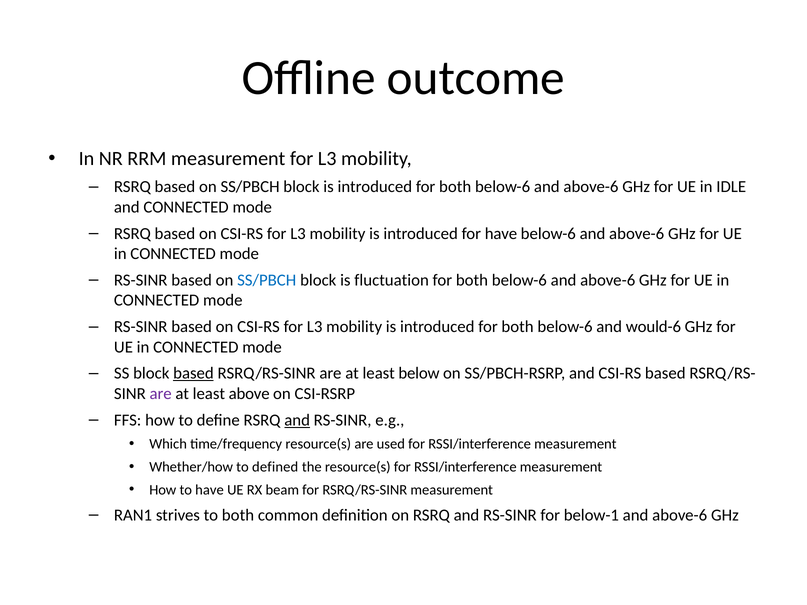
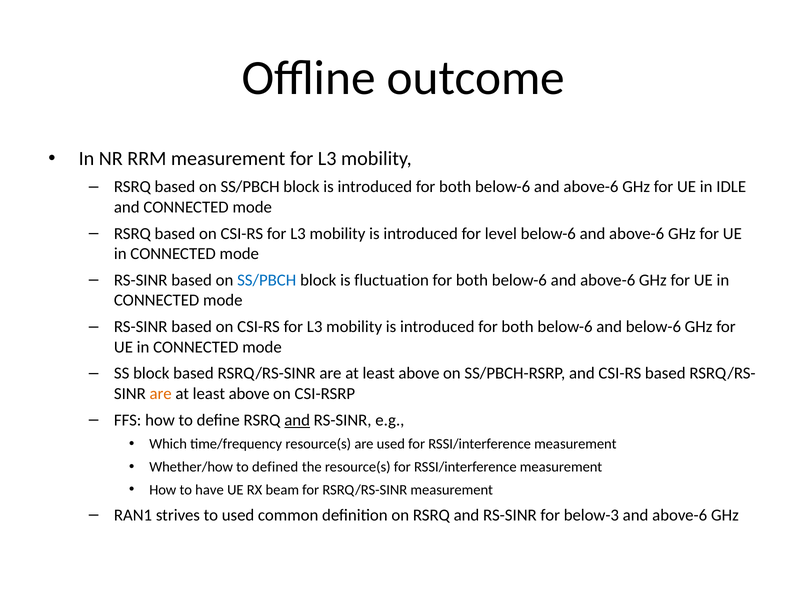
for have: have -> level (501, 234)
and would-6: would-6 -> below-6 (653, 327)
based underline: present -> none (193, 374)
below: below -> above (419, 374)
are colour: purple -> orange (161, 394)
to both: both -> used (238, 515)
below-1: below-1 -> below-3 (591, 515)
